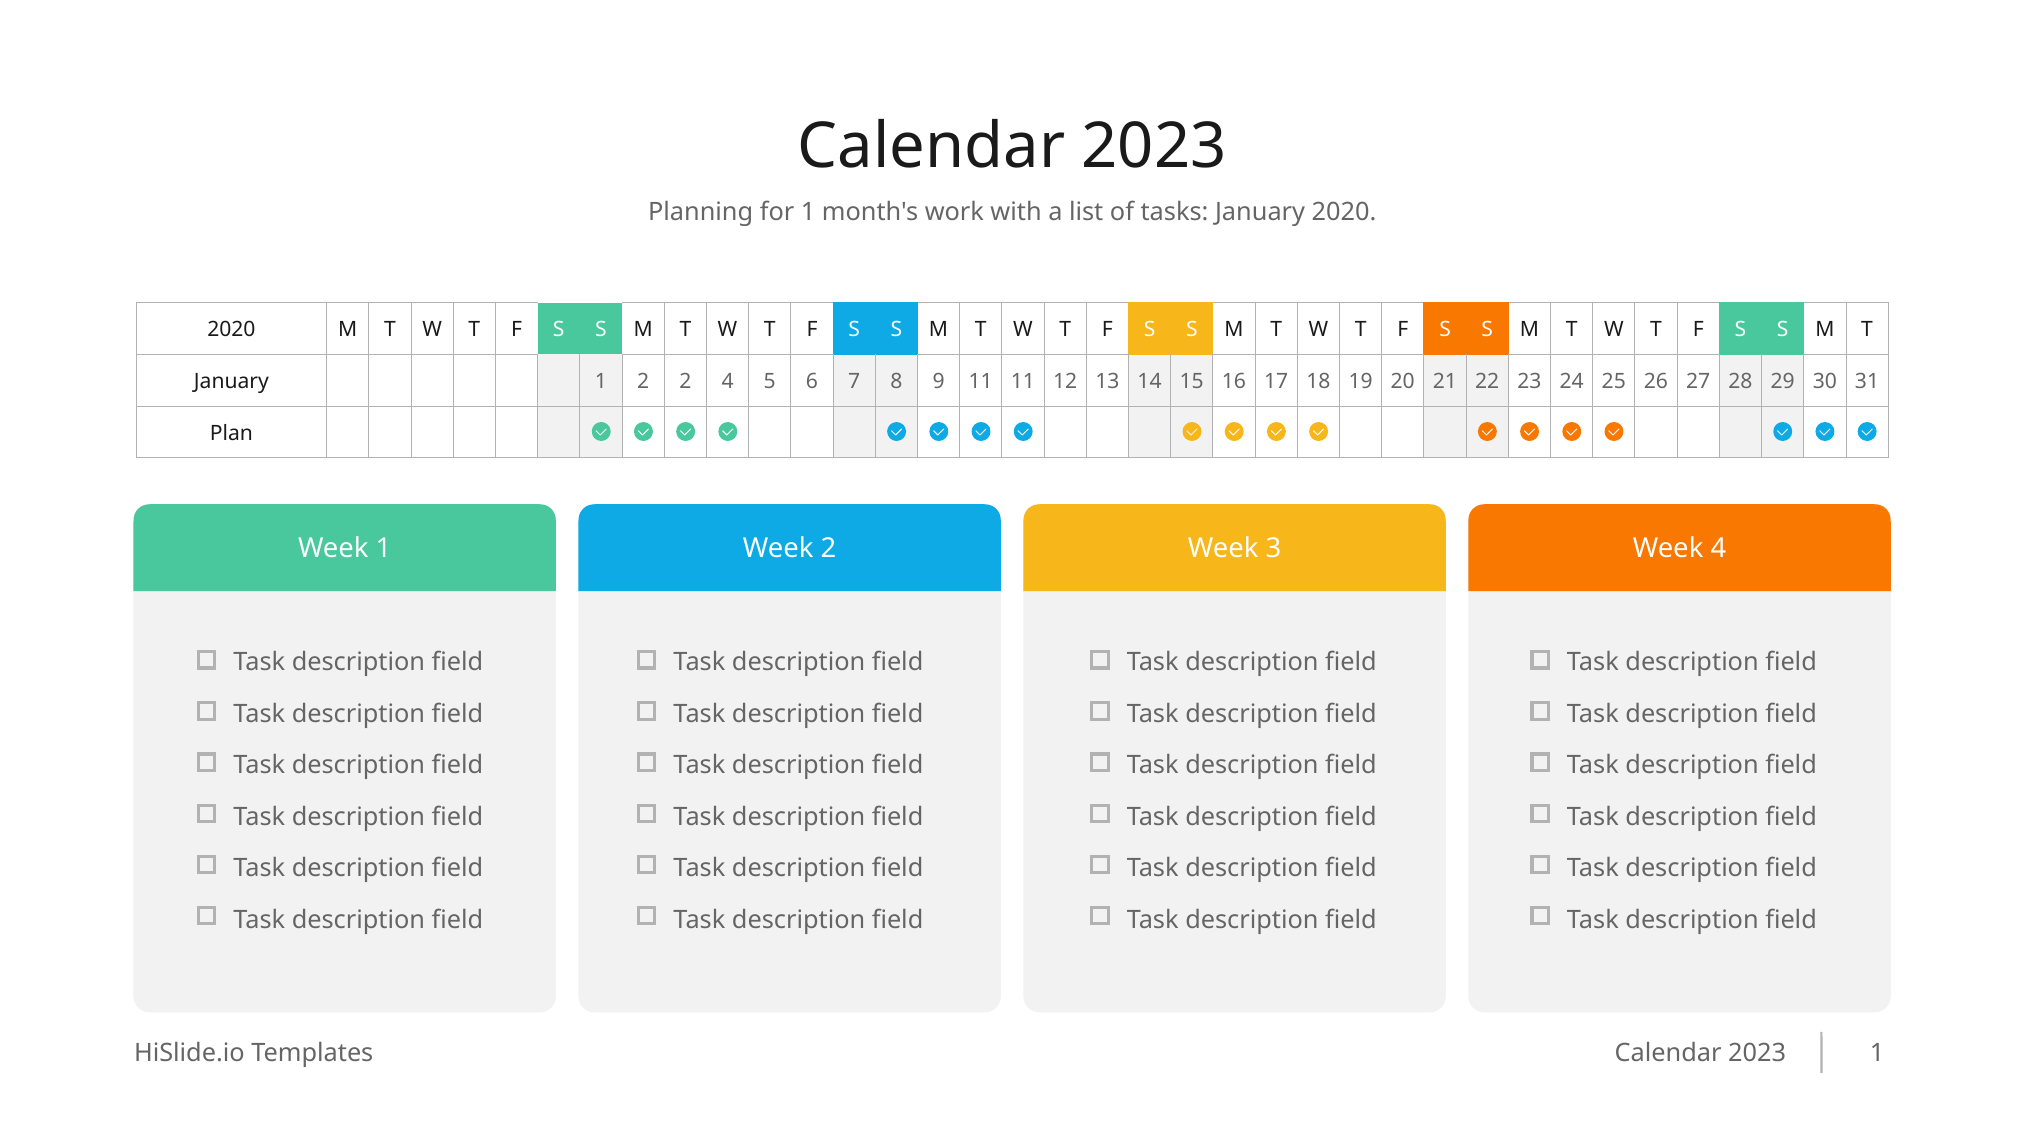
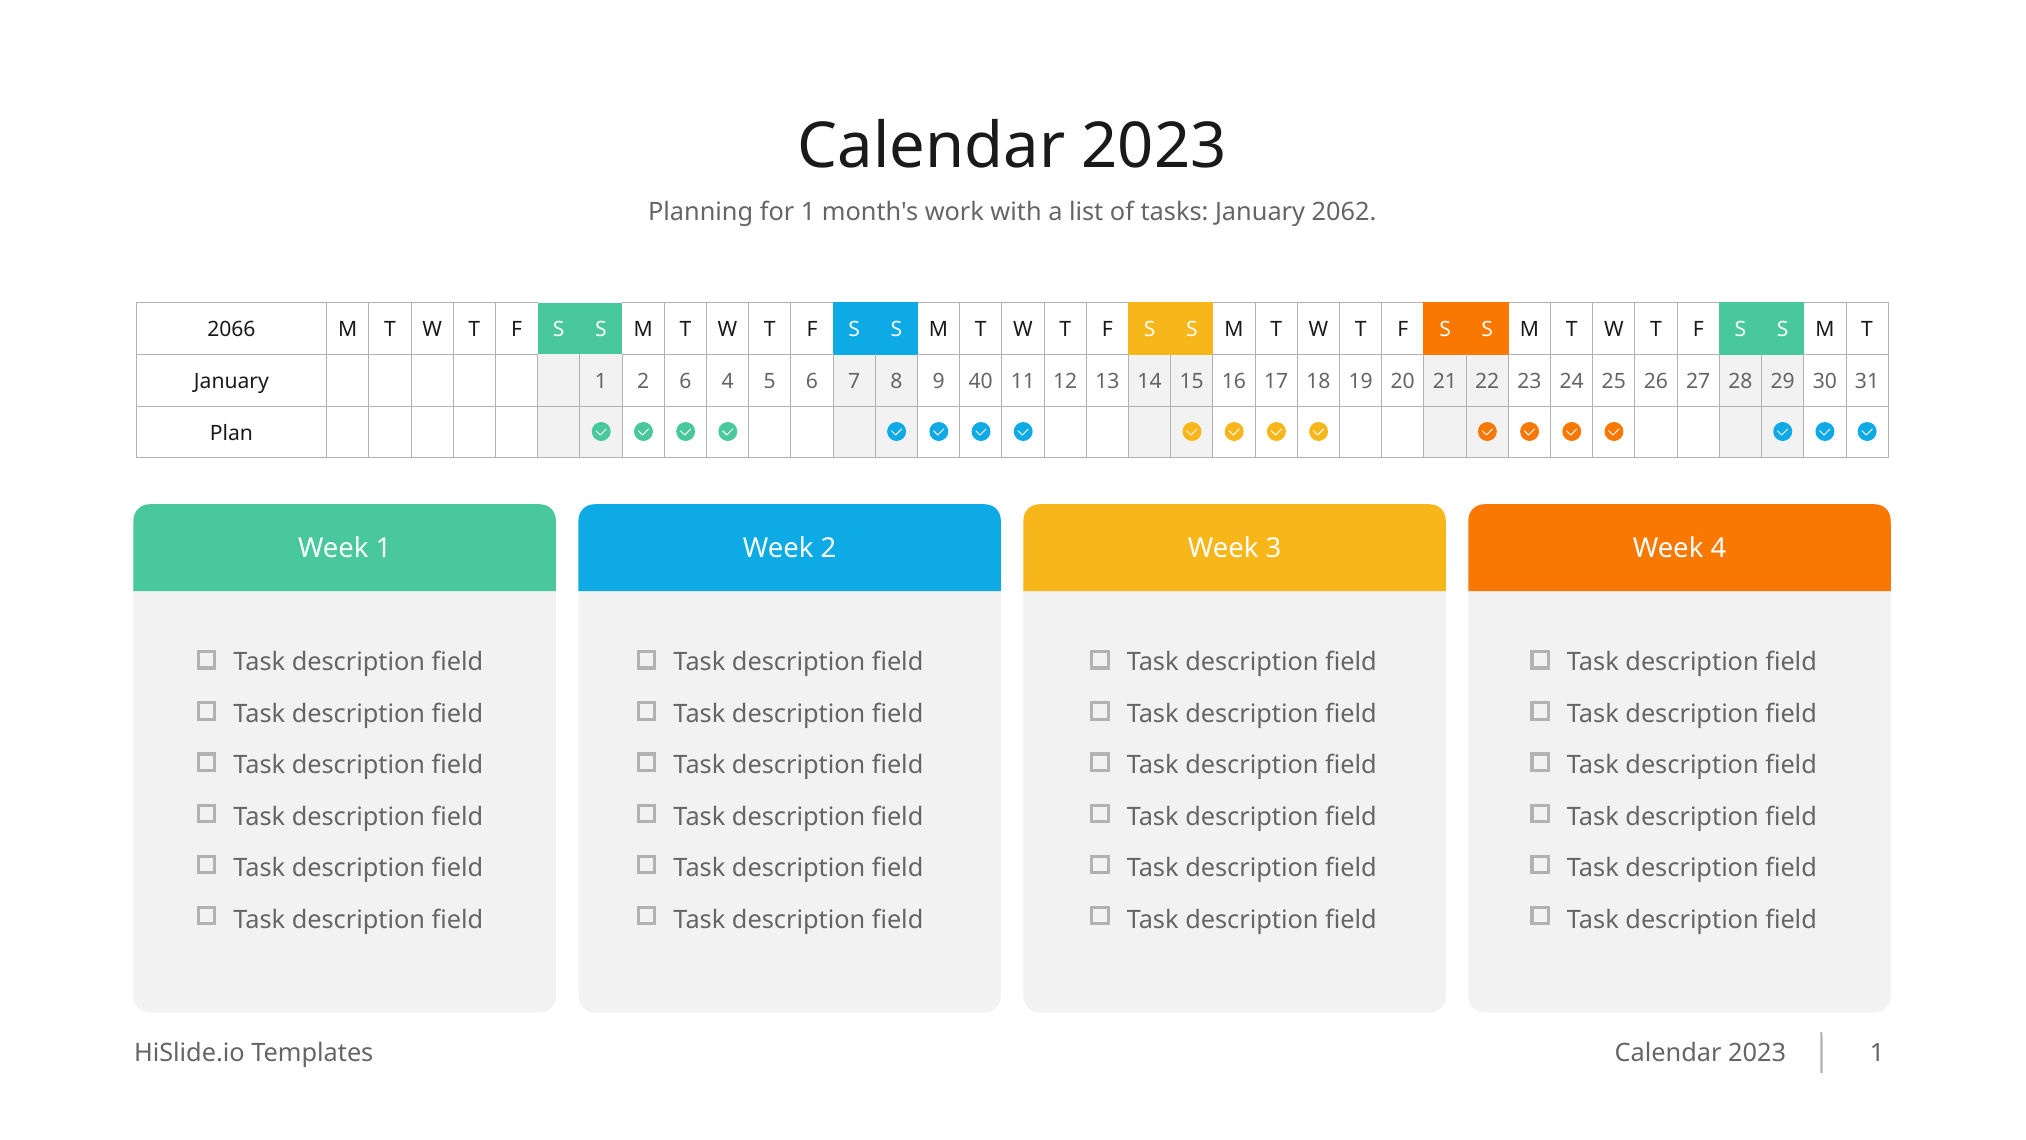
January 2020: 2020 -> 2062 (1344, 213)
2020: 2020 -> 2066 (231, 330)
2 2: 2 -> 6 (685, 381)
9 11: 11 -> 40 (981, 381)
